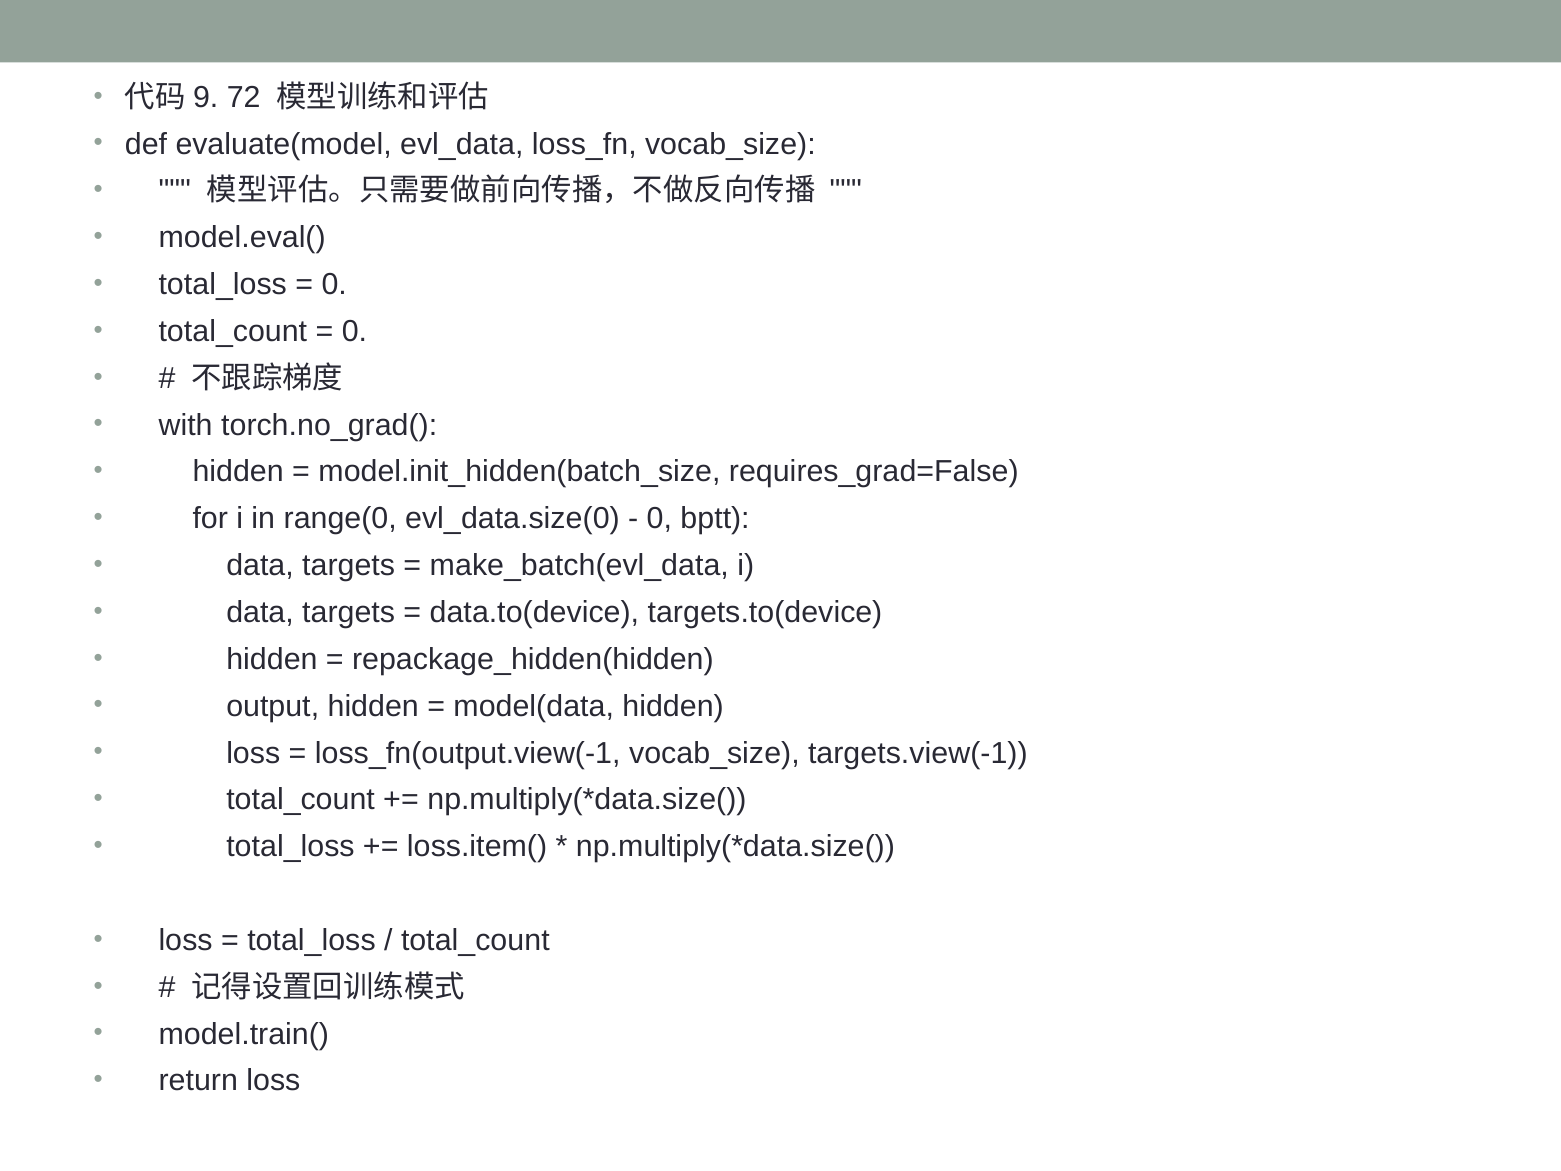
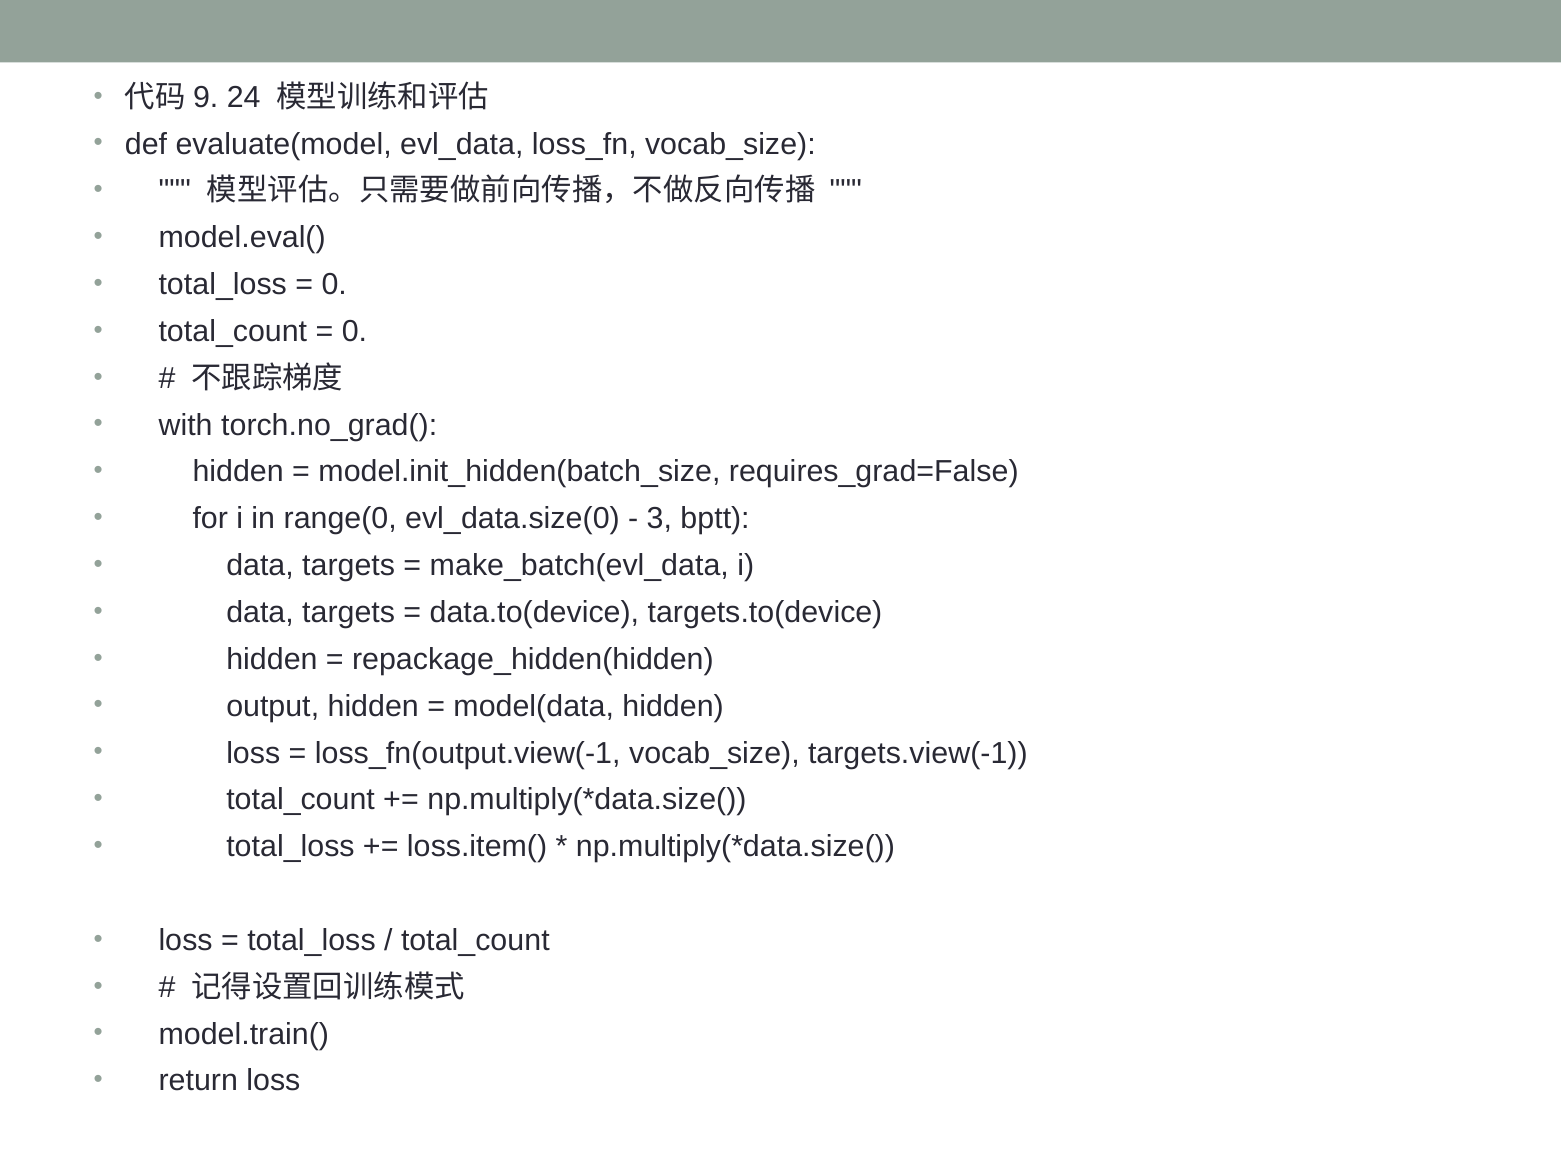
72: 72 -> 24 (244, 97)
0: 0 -> 3 (659, 519)
